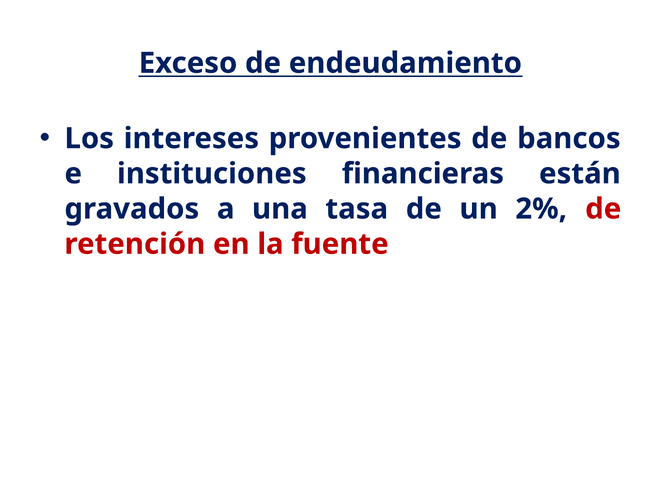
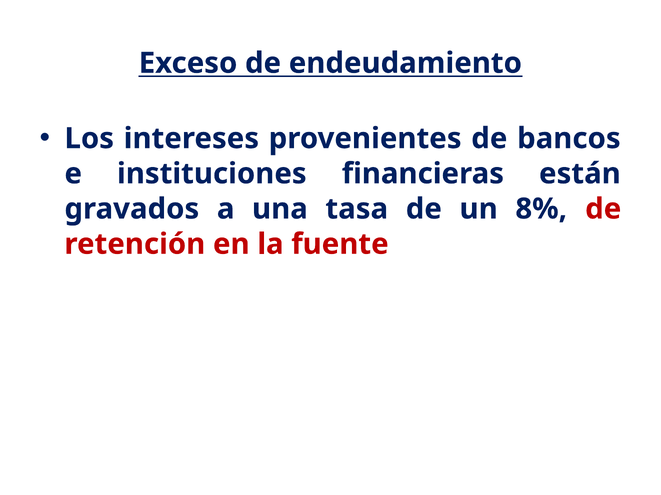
2%: 2% -> 8% (541, 209)
